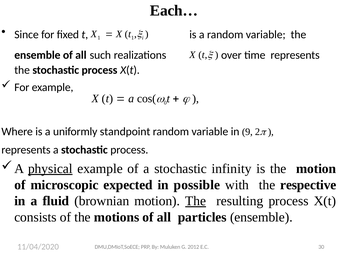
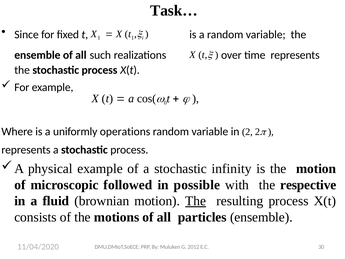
Each…: Each… -> Task… (174, 11)
standpoint: standpoint -> operations (125, 132)
in 9: 9 -> 2 (247, 132)
physical underline: present -> none (50, 169)
expected: expected -> followed (128, 185)
